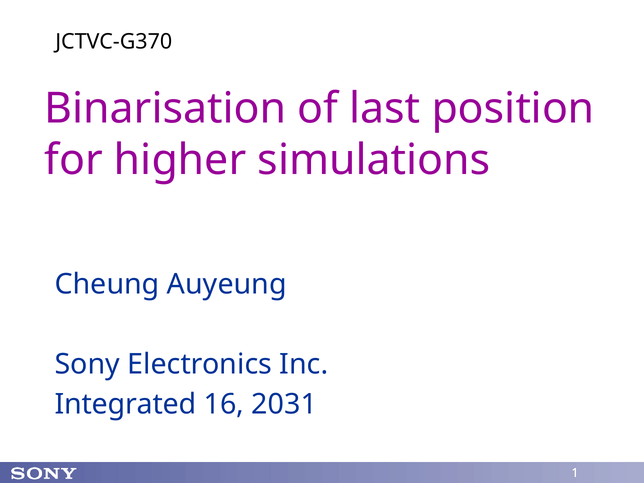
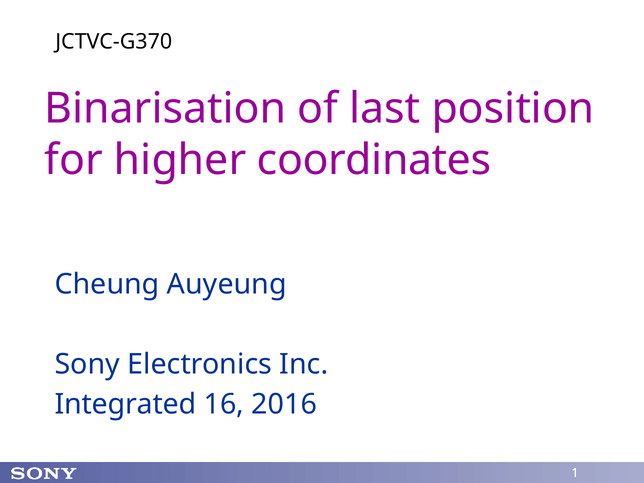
simulations: simulations -> coordinates (374, 160)
2031: 2031 -> 2016 (284, 404)
